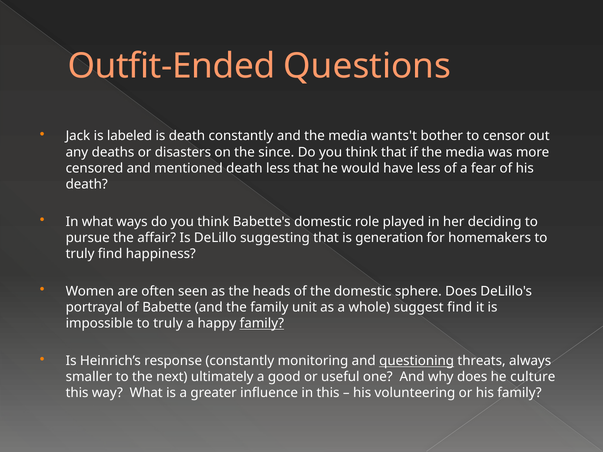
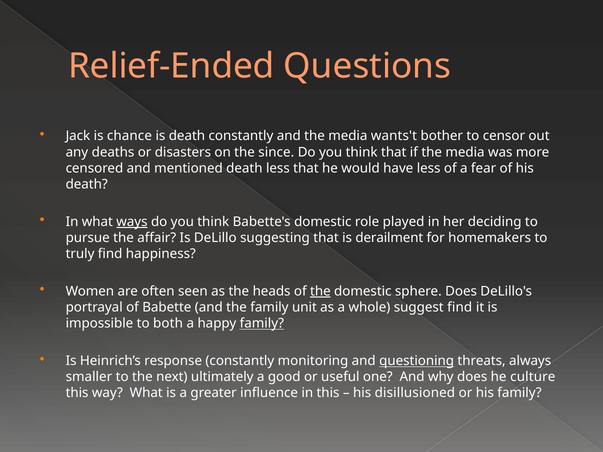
Outfit-Ended: Outfit-Ended -> Relief-Ended (171, 66)
labeled: labeled -> chance (129, 136)
ways underline: none -> present (132, 222)
generation: generation -> derailment (389, 238)
the underline: none -> present (320, 291)
impossible to truly: truly -> both (168, 324)
volunteering: volunteering -> disillusioned (415, 393)
